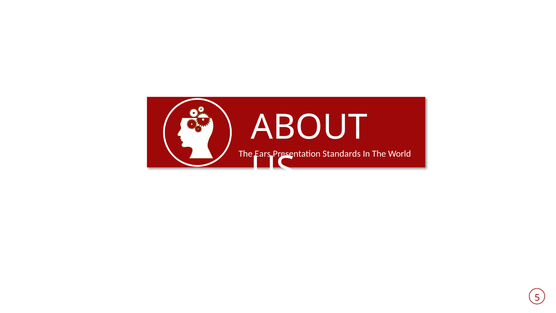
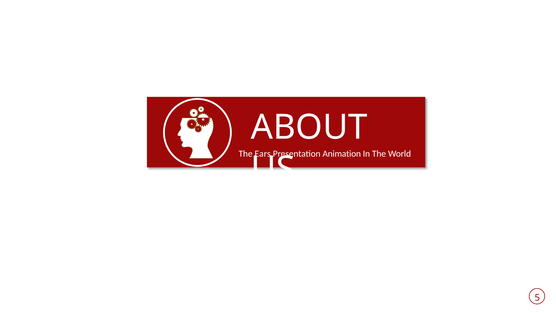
Standards: Standards -> Animation (342, 154)
